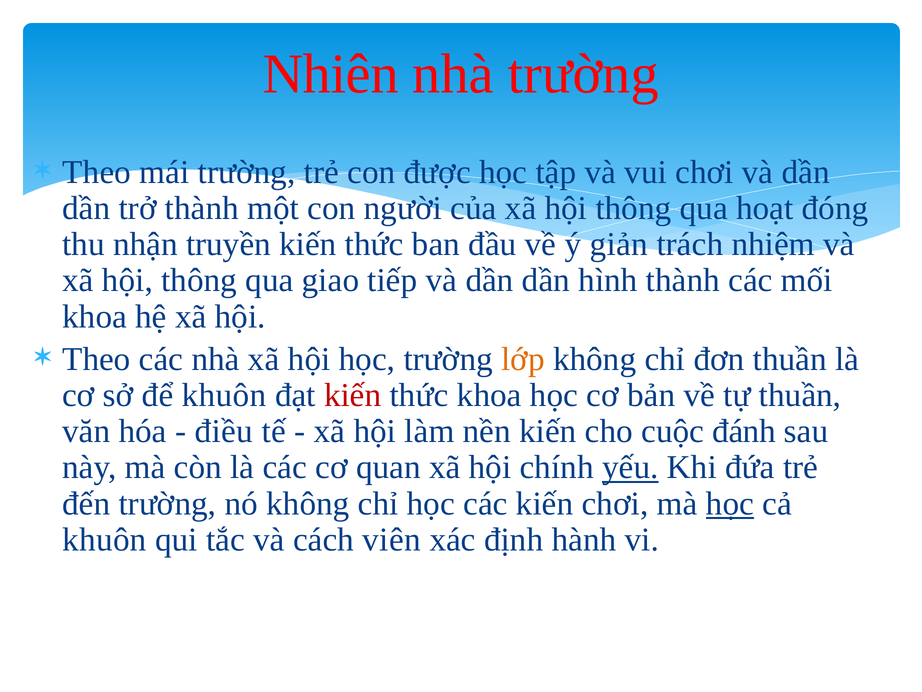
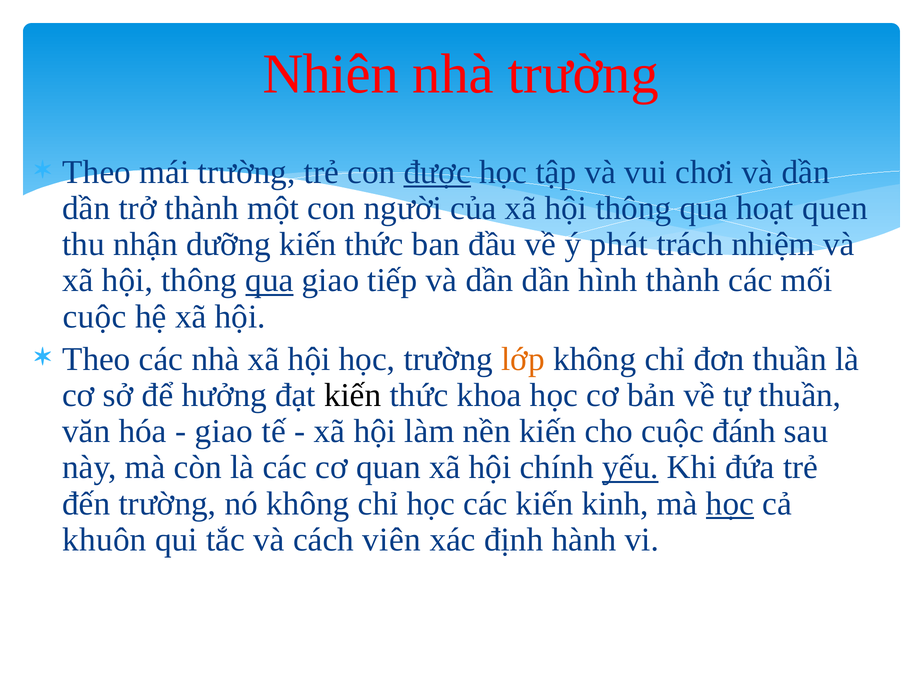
được underline: none -> present (437, 172)
đóng: đóng -> quen (835, 208)
truyền: truyền -> dưỡng (229, 244)
giản: giản -> phát (619, 244)
qua underline: none -> present (269, 280)
khoa: khoa -> cuộc (94, 316)
để khuôn: khuôn -> hưởng (224, 395)
kiến colour: red -> black (353, 395)
điều: điều -> giao (224, 431)
kiến chơi: chơi -> kinh (615, 503)
